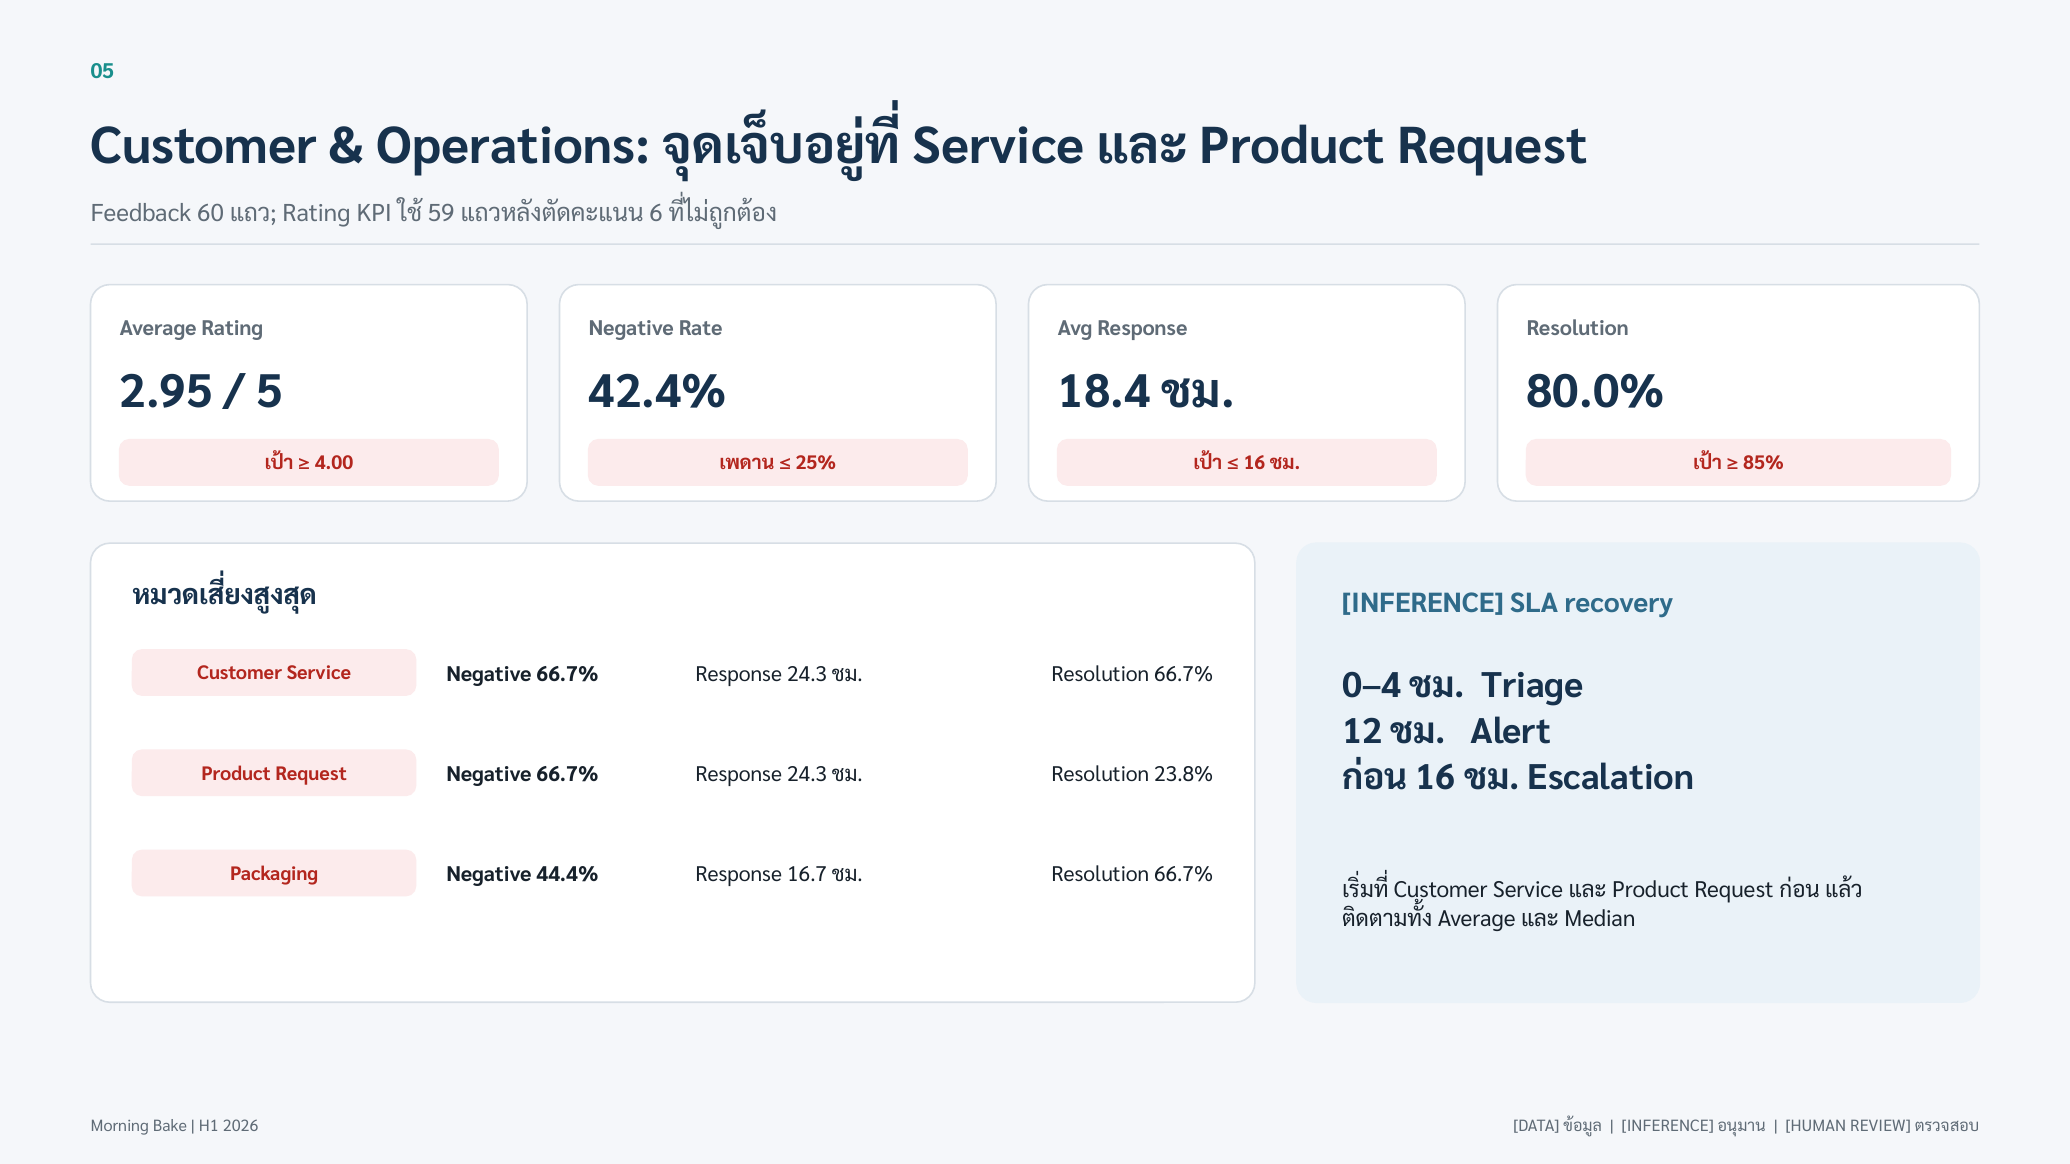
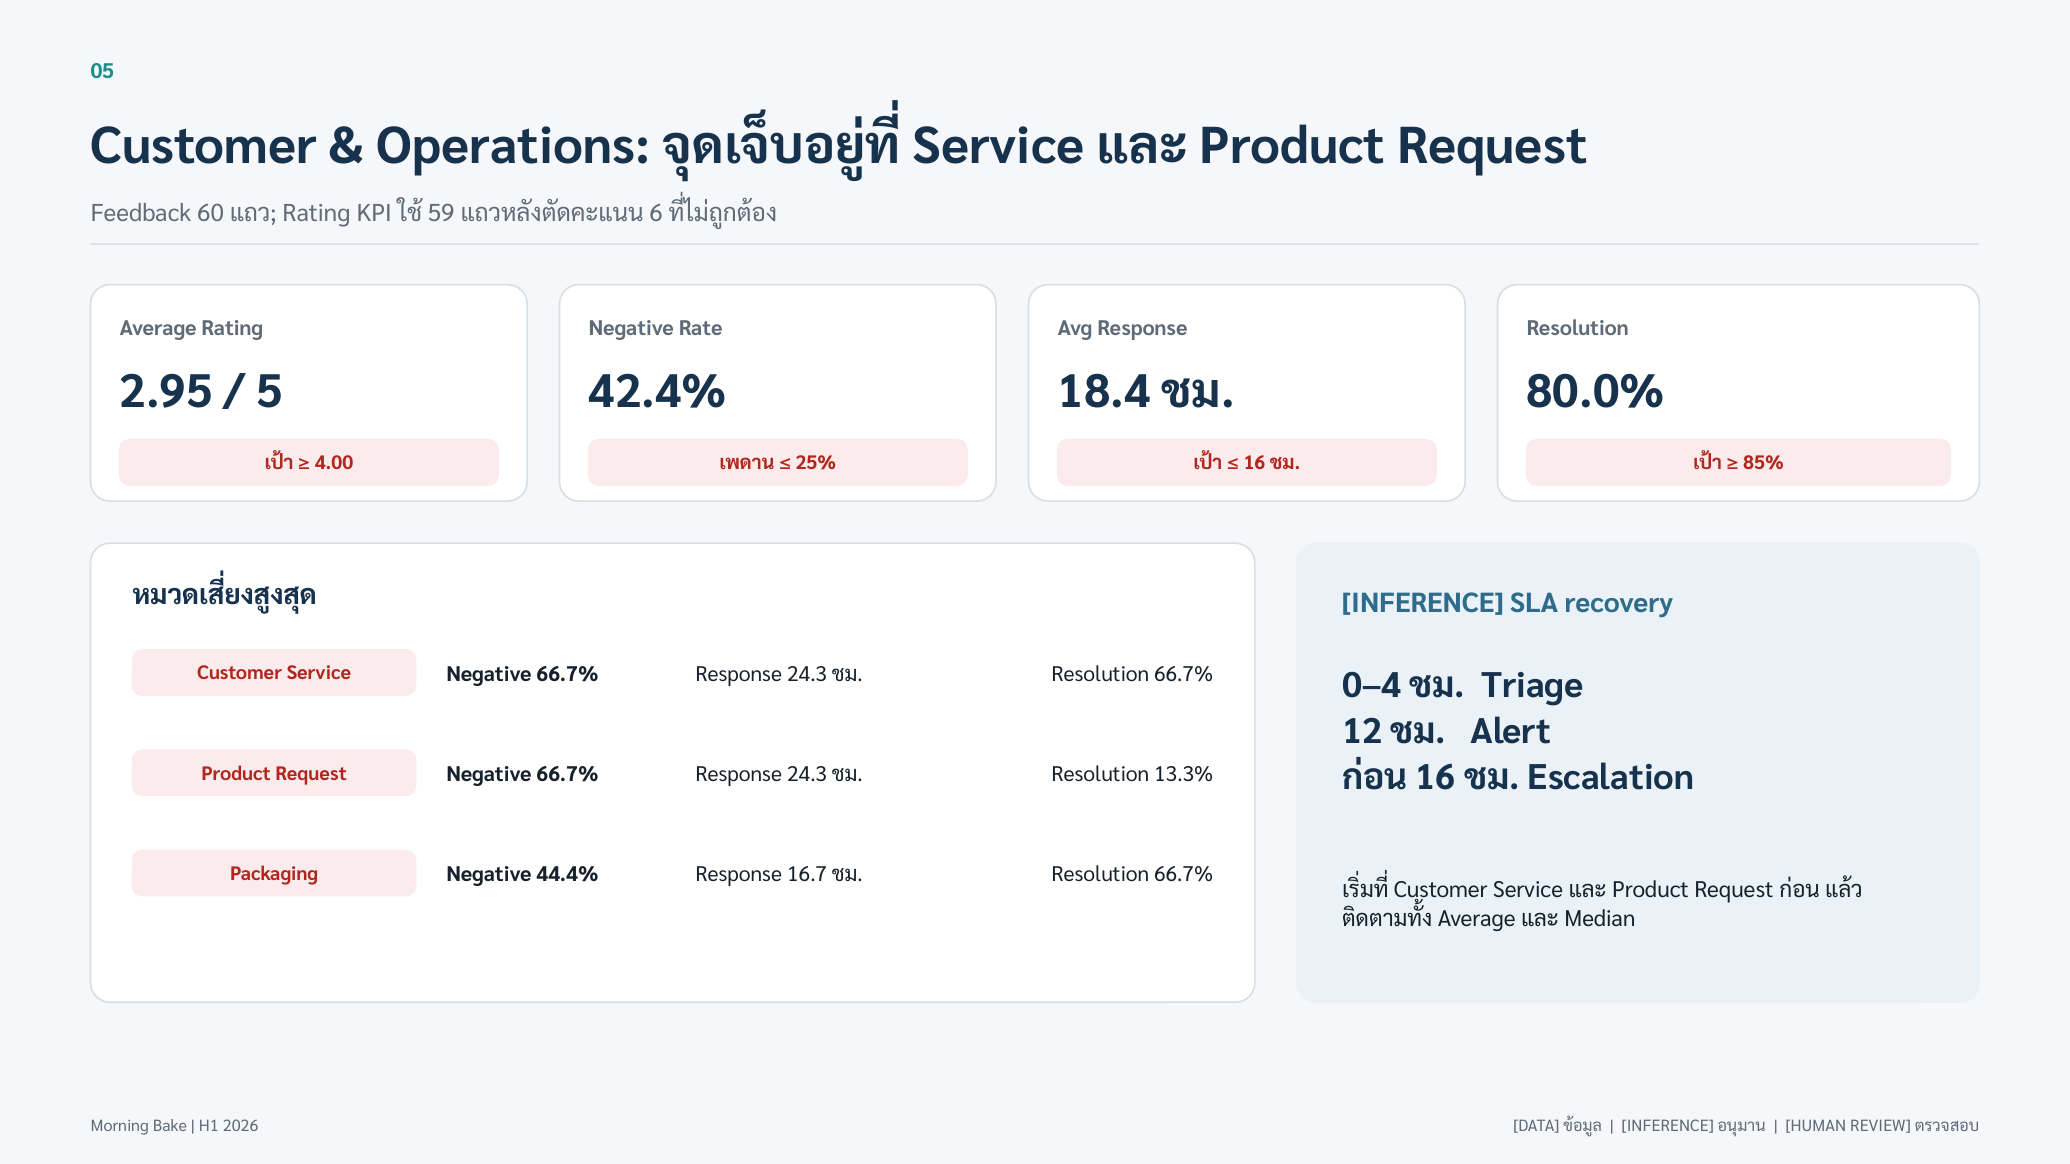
23.8%: 23.8% -> 13.3% (1184, 775)
